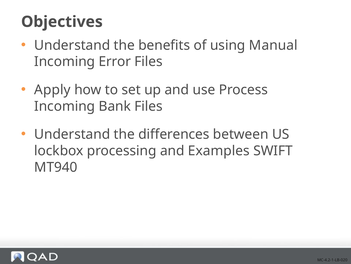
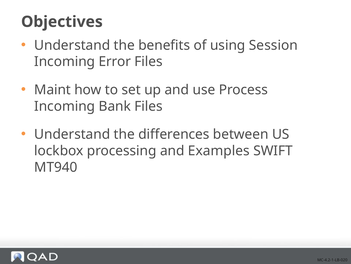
Manual: Manual -> Session (273, 45)
Apply: Apply -> Maint (53, 90)
